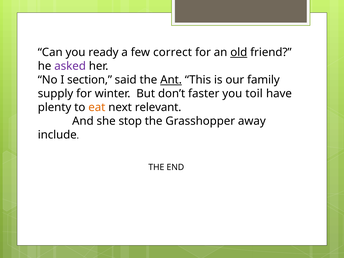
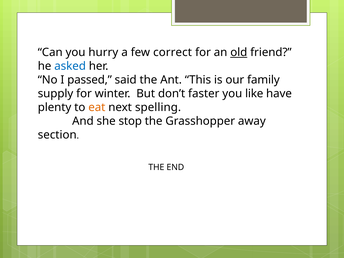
ready: ready -> hurry (103, 52)
asked colour: purple -> blue (70, 66)
section: section -> passed (90, 80)
Ant underline: present -> none (171, 80)
toil: toil -> like (254, 94)
relevant: relevant -> spelling (158, 107)
include: include -> section (57, 135)
